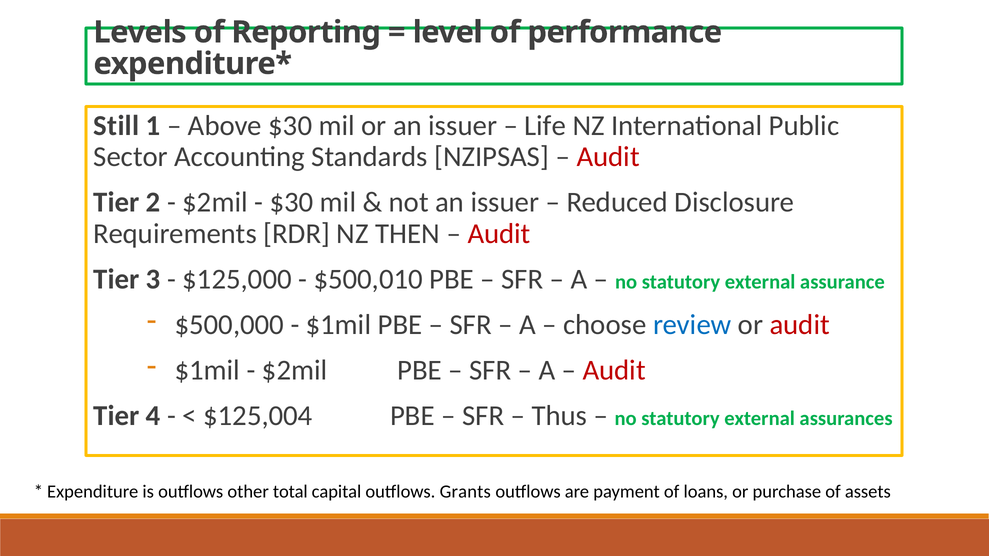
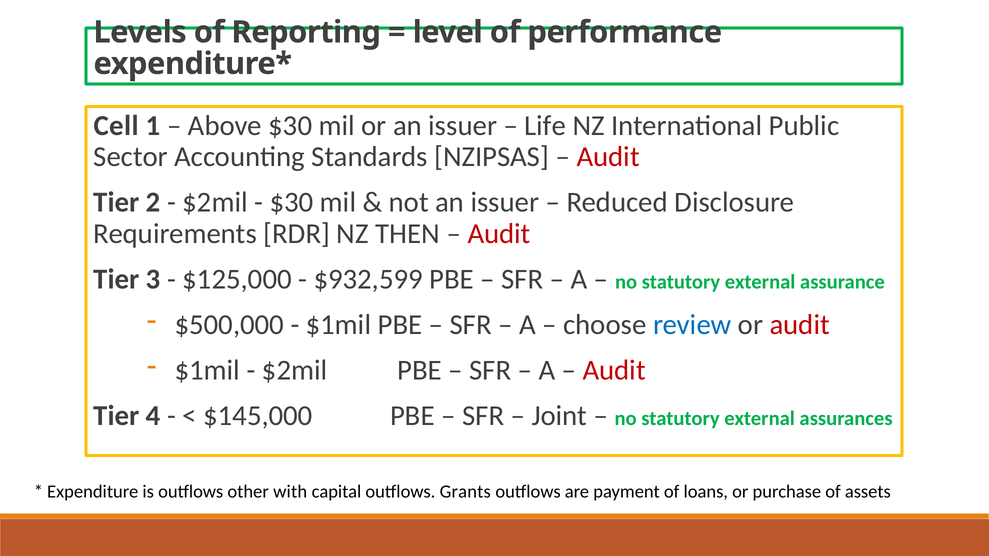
Still: Still -> Cell (116, 126)
$500,010: $500,010 -> $932,599 (368, 279)
$125,004: $125,004 -> $145,000 (258, 416)
Thus: Thus -> Joint (559, 416)
total: total -> with (290, 492)
